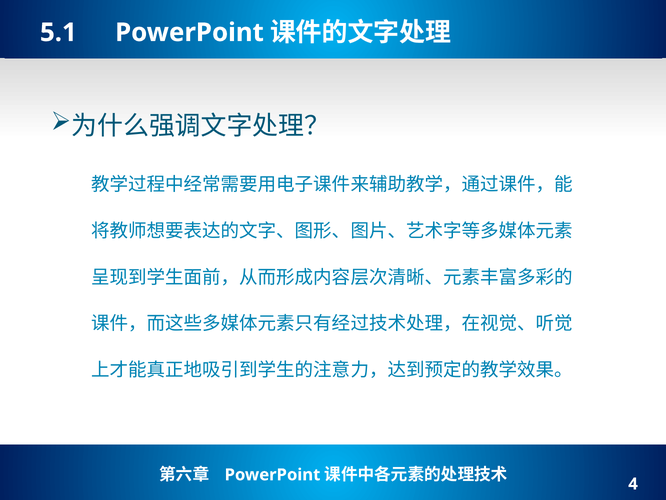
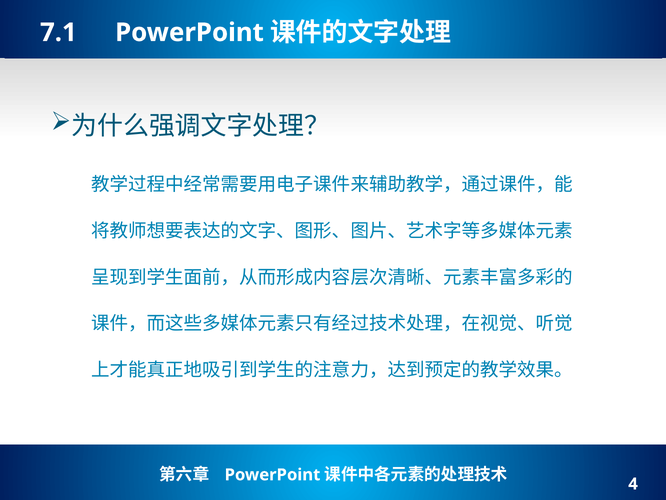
5.1: 5.1 -> 7.1 (58, 32)
